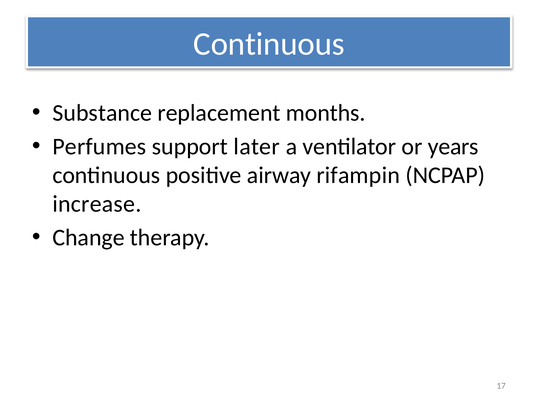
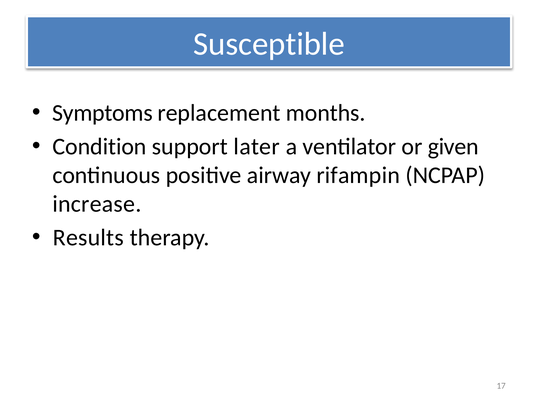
Continuous: Continuous -> Susceptible (269, 44)
Substance: Substance -> Symptoms (102, 113)
Perfumes: Perfumes -> Condition (100, 146)
years: years -> given (453, 146)
Change: Change -> Results (88, 237)
